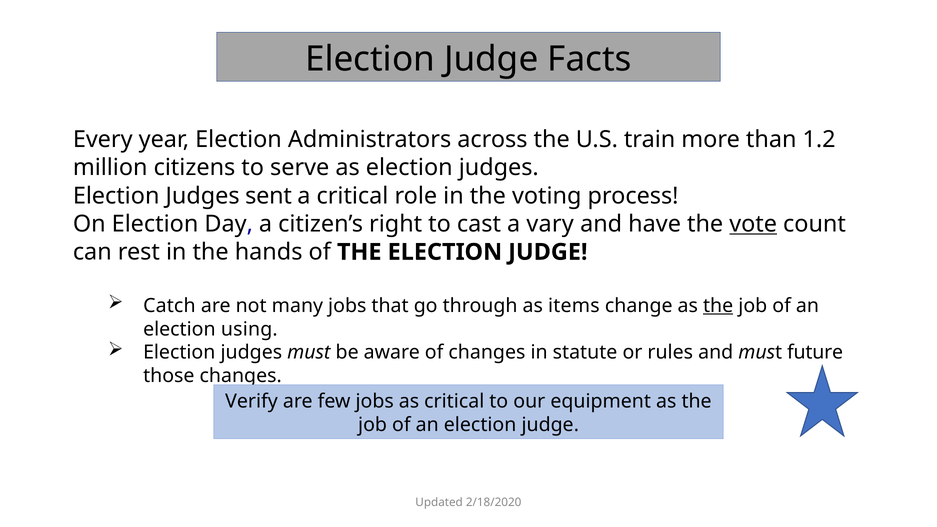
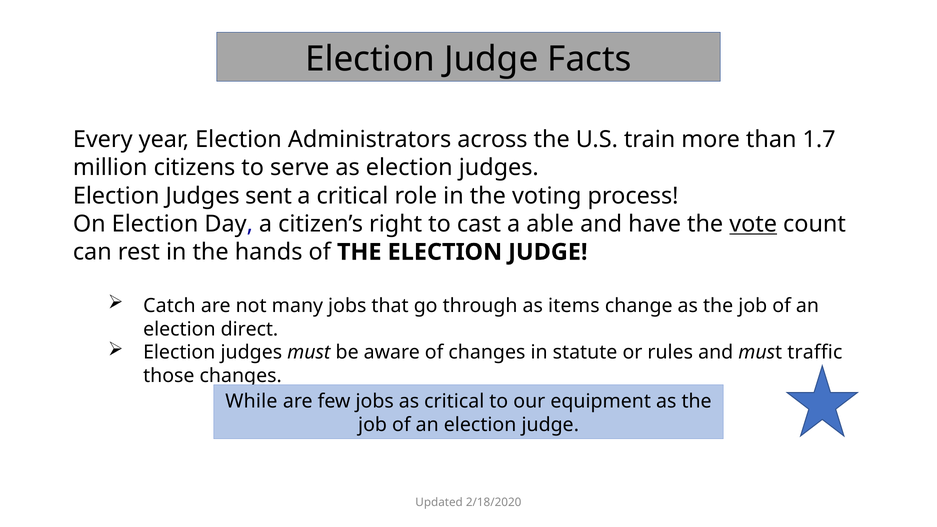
1.2: 1.2 -> 1.7 (819, 140)
vary: vary -> able (550, 224)
the underline: present -> none (718, 306)
using: using -> direct (249, 329)
future: future -> traffic (815, 353)
Verify: Verify -> While (251, 401)
